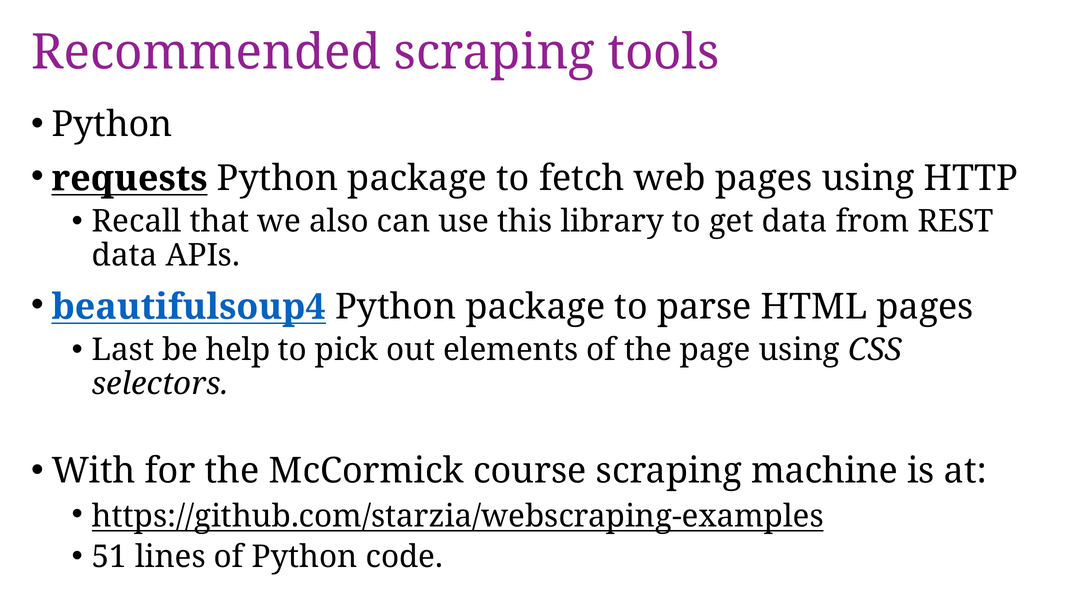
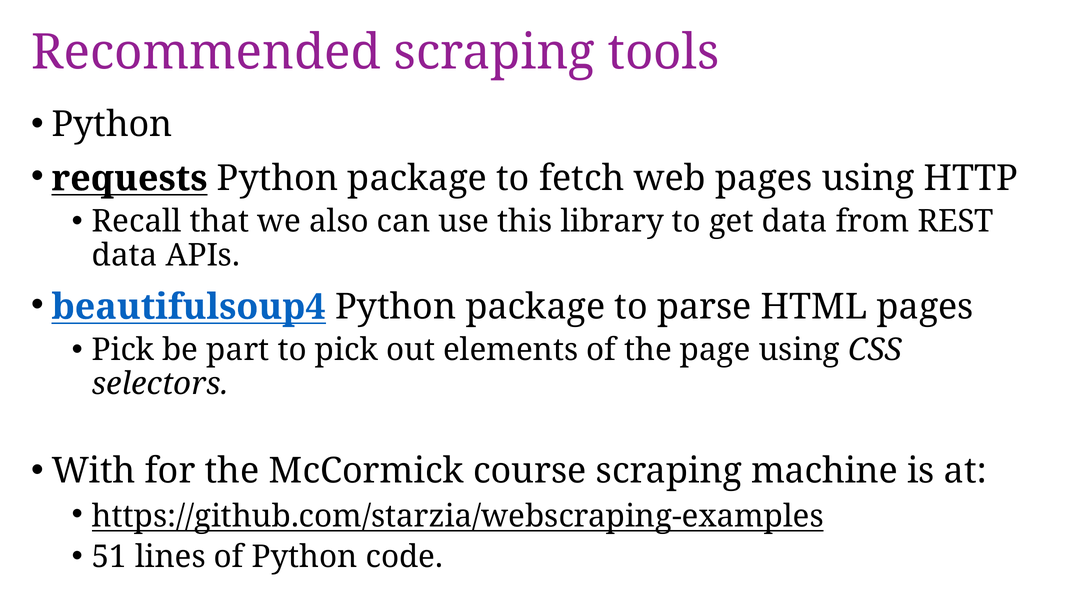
Last: Last -> Pick (123, 350)
help: help -> part (238, 350)
